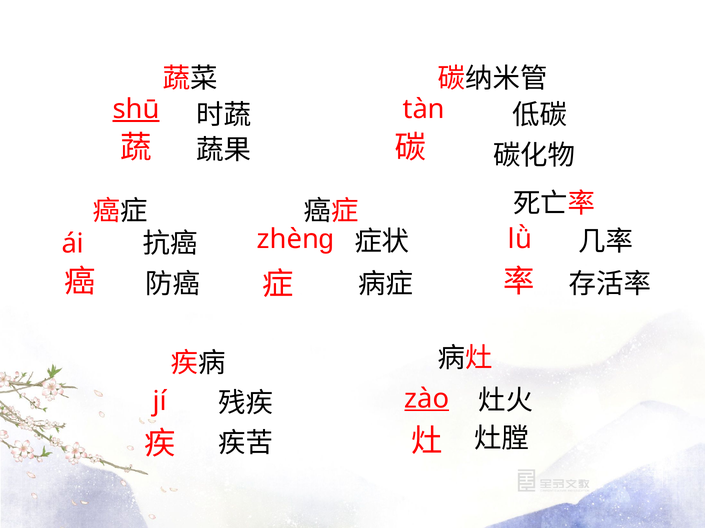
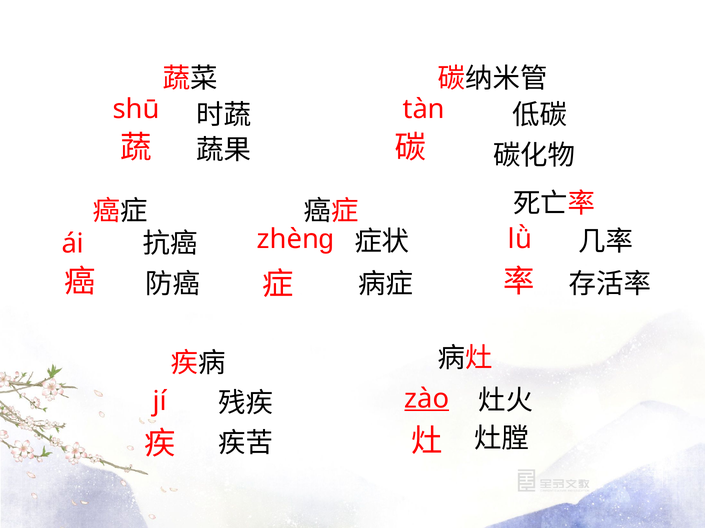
shū underline: present -> none (136, 109)
